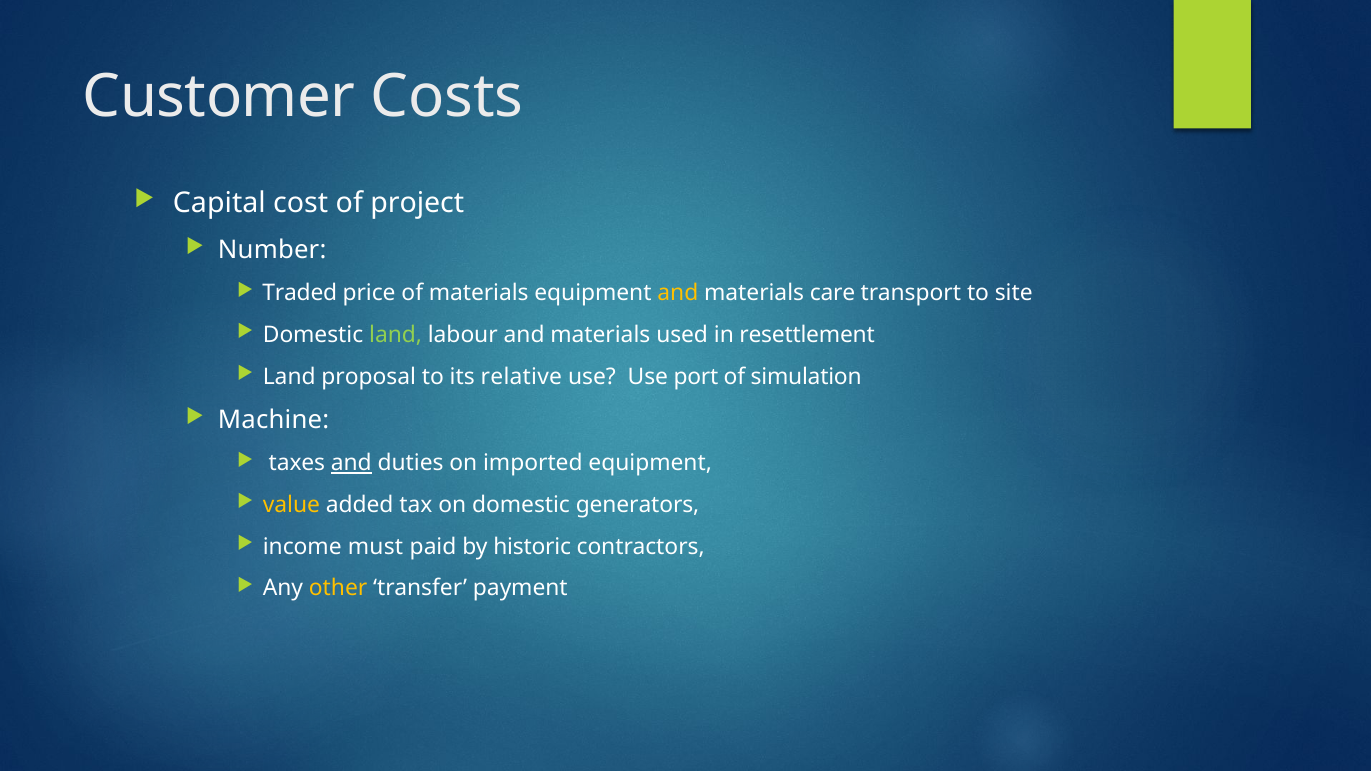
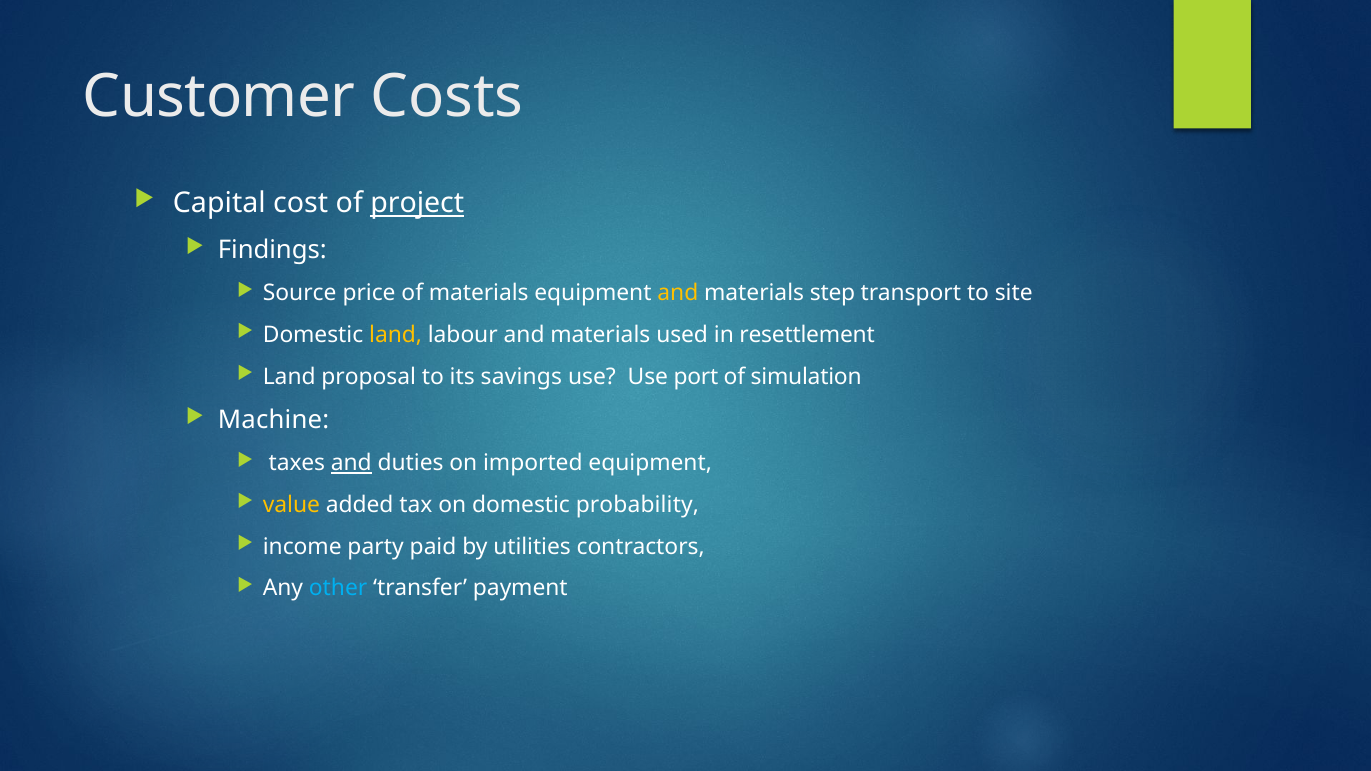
project underline: none -> present (417, 204)
Number: Number -> Findings (272, 250)
Traded: Traded -> Source (300, 293)
care: care -> step (833, 293)
land colour: light green -> yellow (396, 335)
relative: relative -> savings (521, 377)
generators: generators -> probability (637, 505)
must: must -> party (376, 547)
historic: historic -> utilities (532, 547)
other colour: yellow -> light blue (338, 588)
